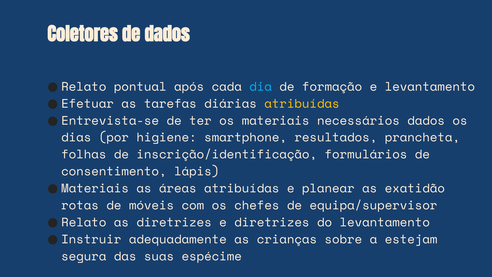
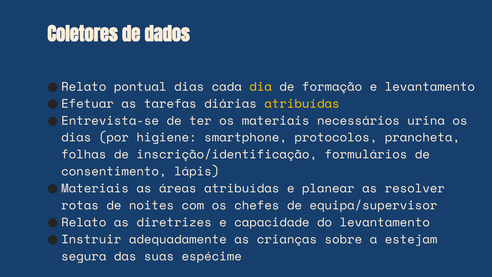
pontual após: após -> dias (189, 87)
dia colour: light blue -> yellow (261, 87)
necessários dados: dados -> urina (426, 120)
resultados: resultados -> protocolos (336, 137)
exatidão: exatidão -> resolver (415, 188)
móveis: móveis -> noites (152, 205)
e diretrizes: diretrizes -> capacidade (272, 222)
